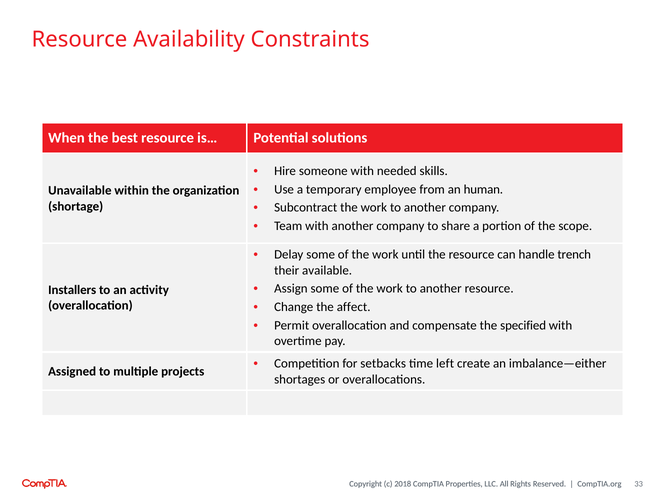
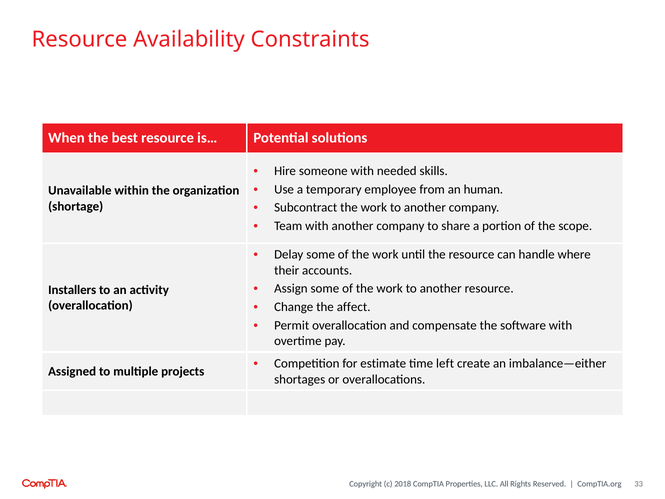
trench: trench -> where (574, 254)
available: available -> accounts (327, 270)
specified: specified -> software (523, 325)
setbacks: setbacks -> estimate (383, 363)
